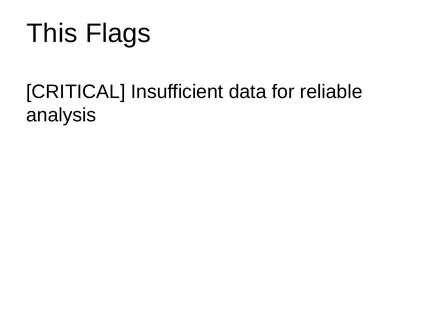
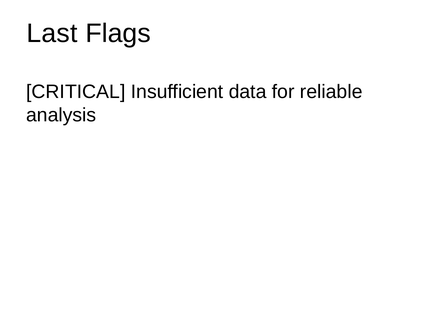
This: This -> Last (52, 33)
